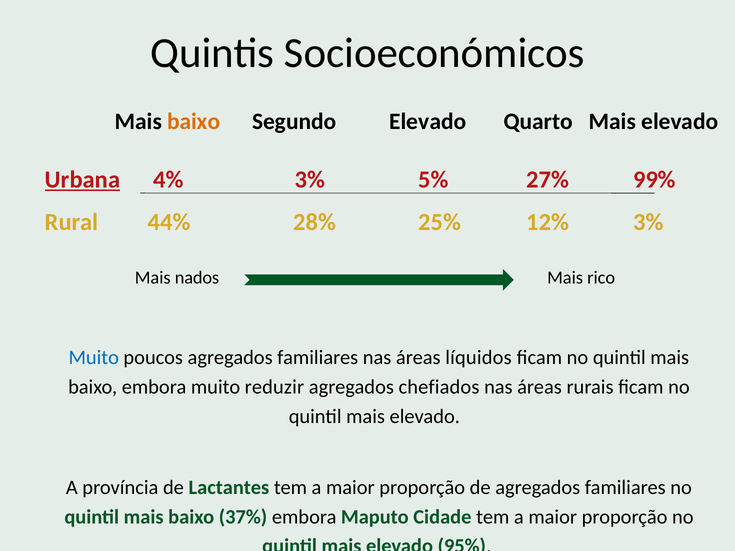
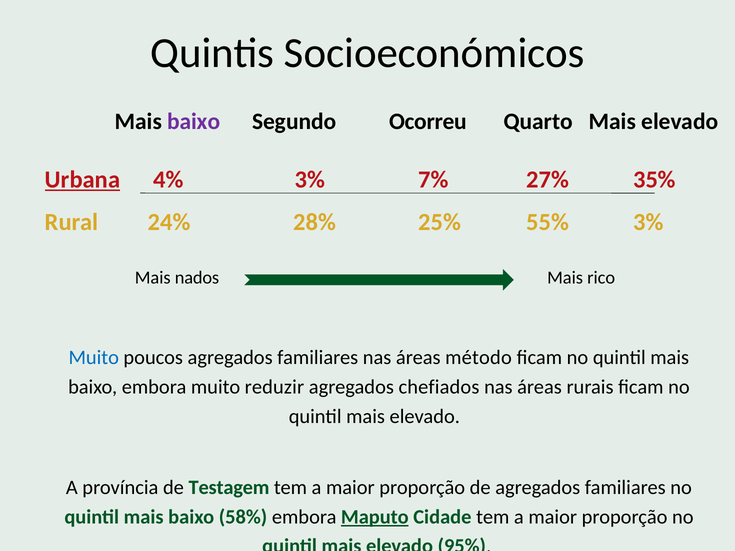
baixo colour: orange -> purple (194, 122)
Segundo Elevado: Elevado -> Ocorreu (428, 122)
5%: 5% -> 7% (433, 180)
99%: 99% -> 35% (654, 180)
44%: 44% -> 24% (169, 222)
12%: 12% -> 55% (548, 222)
líquidos: líquidos -> método (478, 358)
Lactantes: Lactantes -> Testagem (229, 488)
37%: 37% -> 58% (243, 517)
Maputo underline: none -> present (375, 517)
